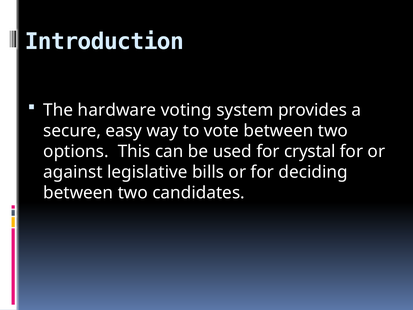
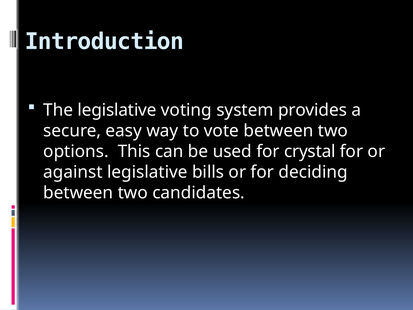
The hardware: hardware -> legislative (117, 110)
